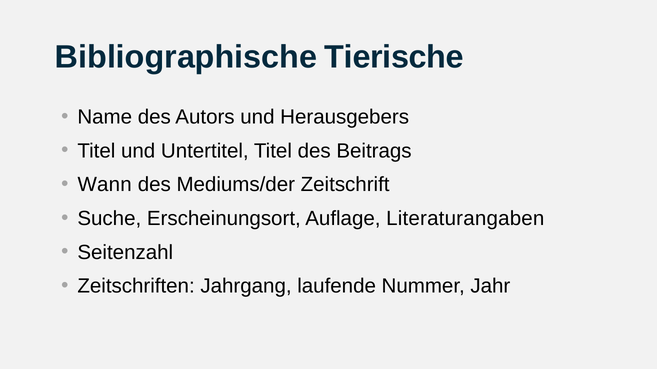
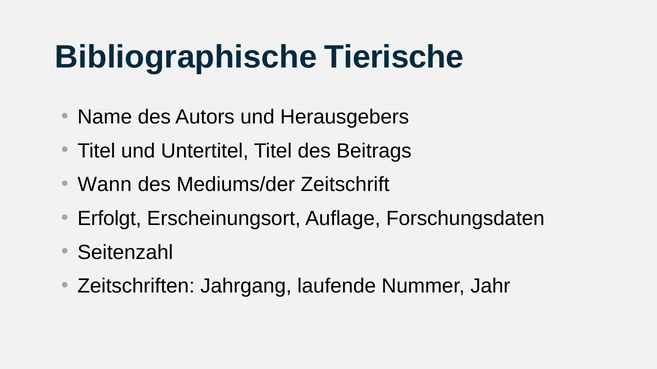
Suche: Suche -> Erfolgt (109, 219)
Literaturangaben: Literaturangaben -> Forschungsdaten (465, 219)
